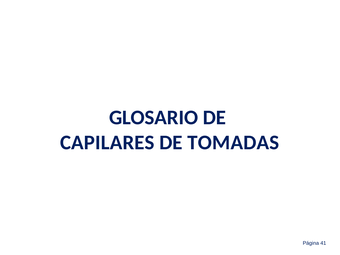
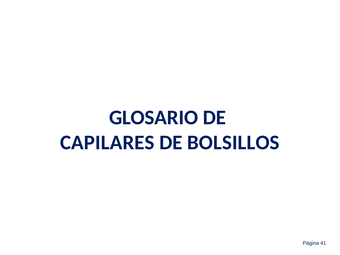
TOMADAS: TOMADAS -> BOLSILLOS (233, 143)
